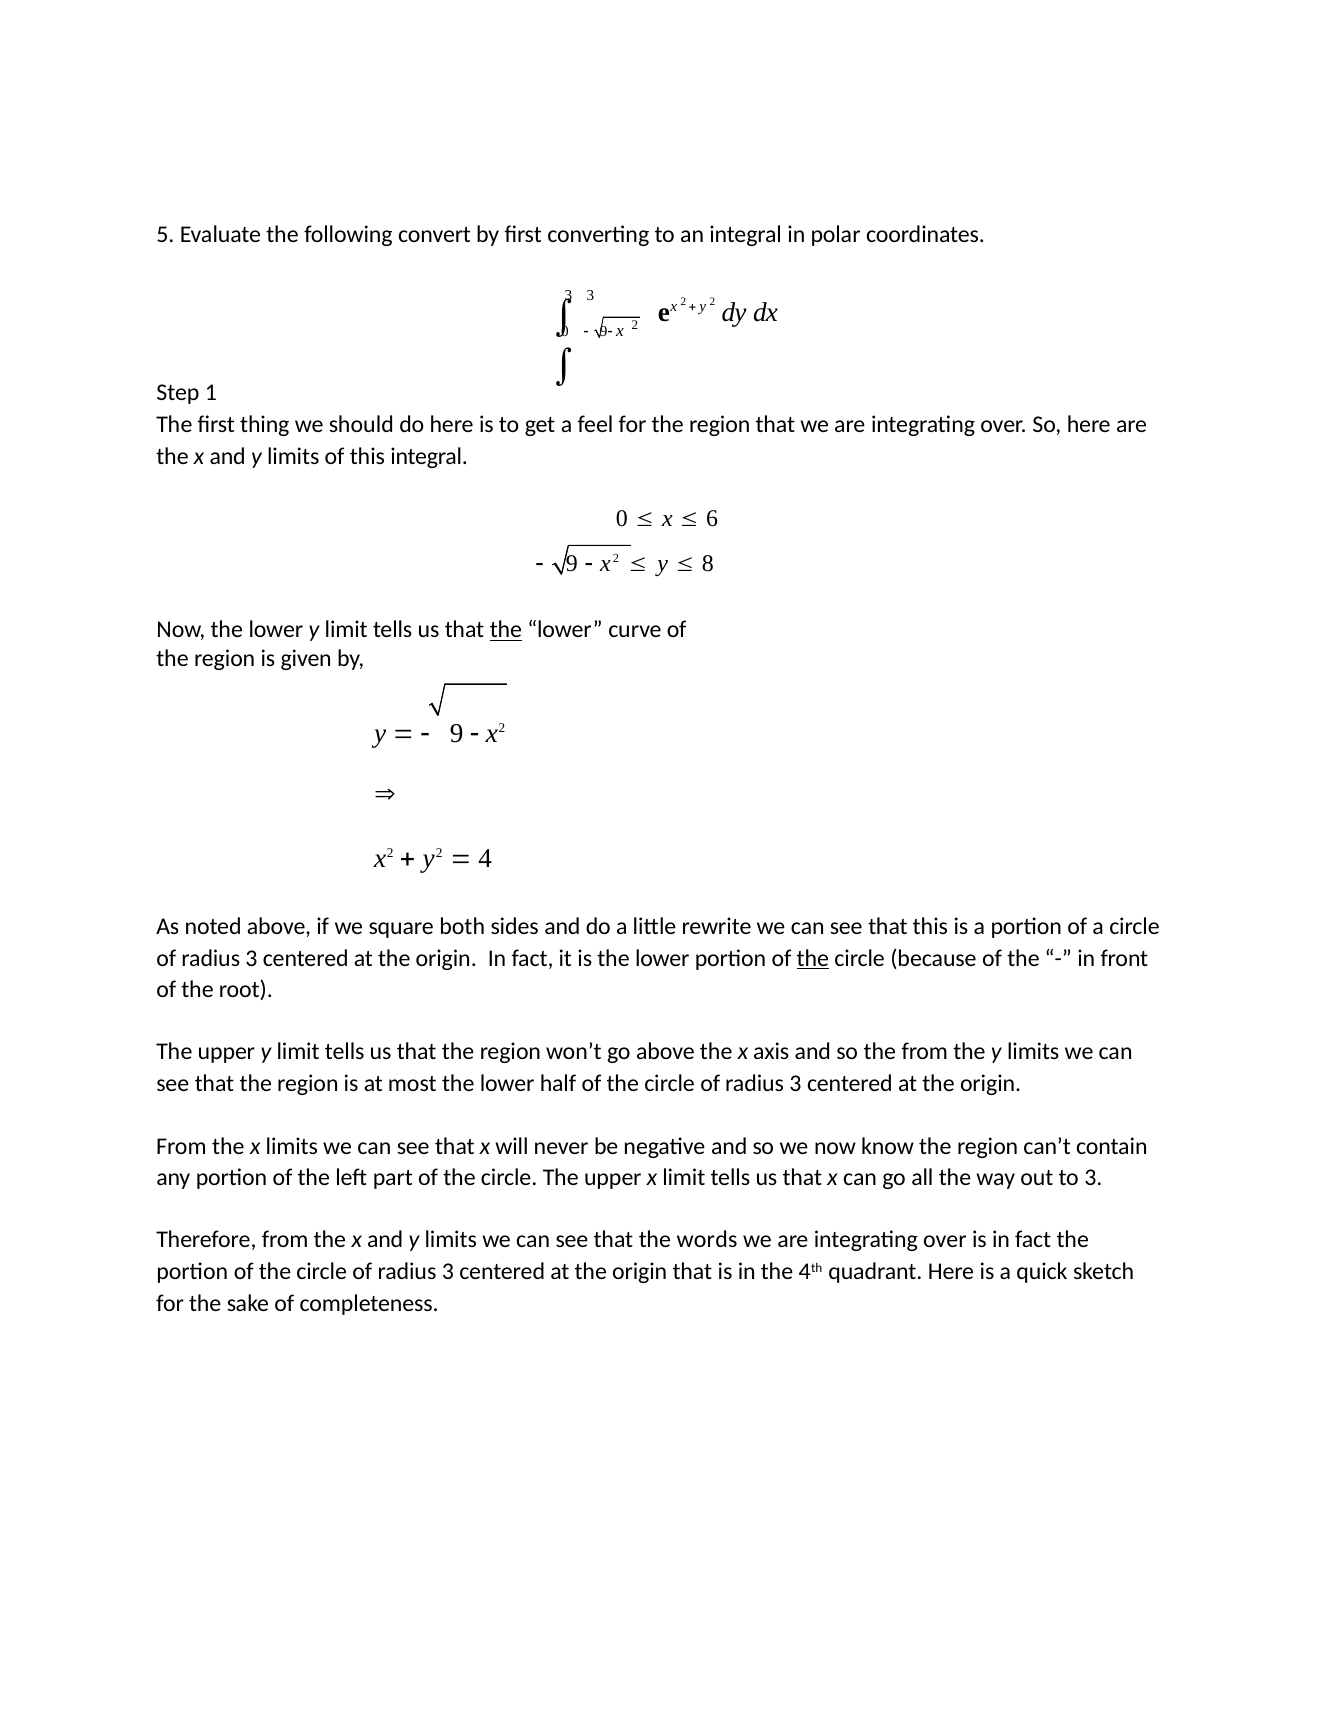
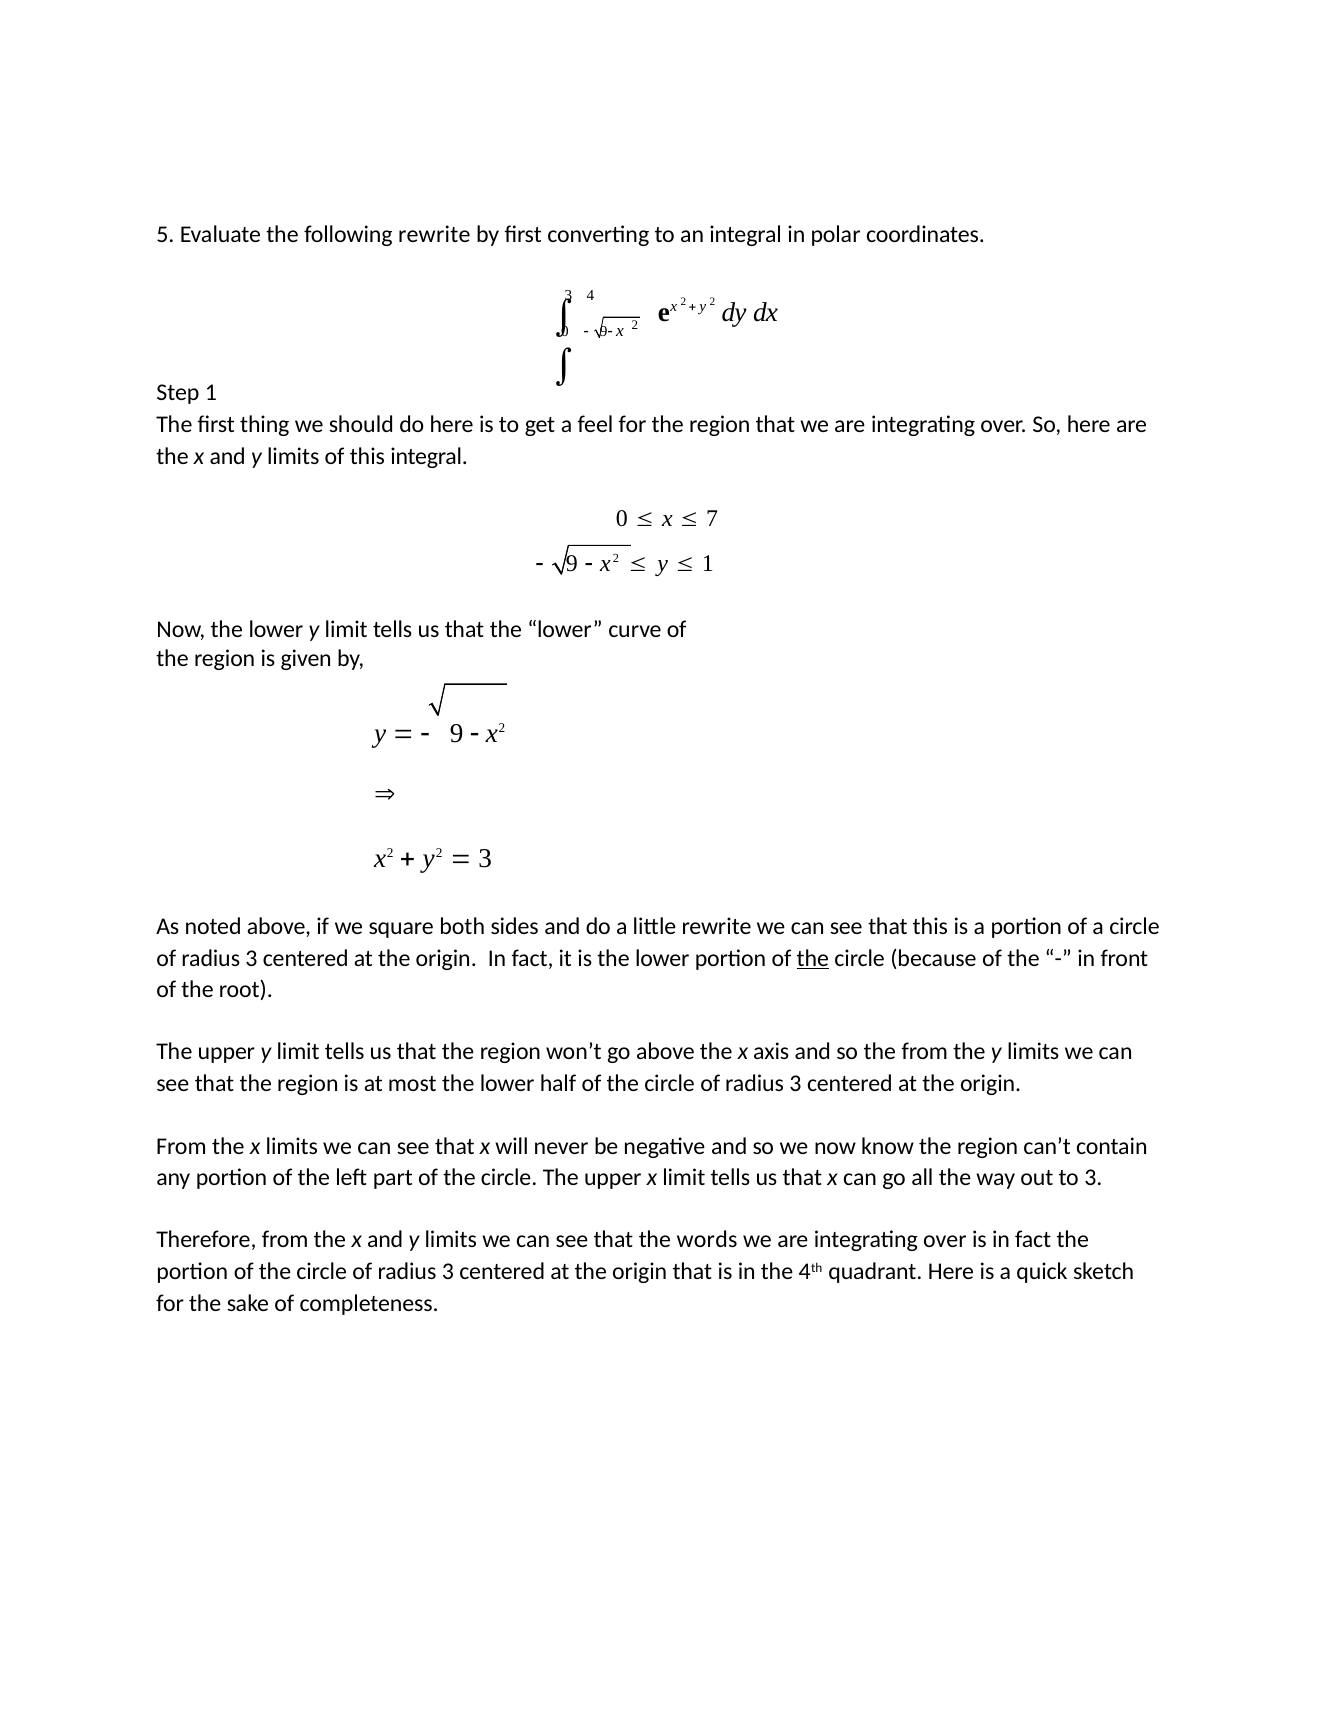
following convert: convert -> rewrite (434, 234)
3 3: 3 -> 4 (590, 295)
6: 6 -> 7 (712, 518)
8: 8 -> 1 (708, 563)
the underline: present -> none (506, 630)
4: 4 -> 3 (485, 858)
